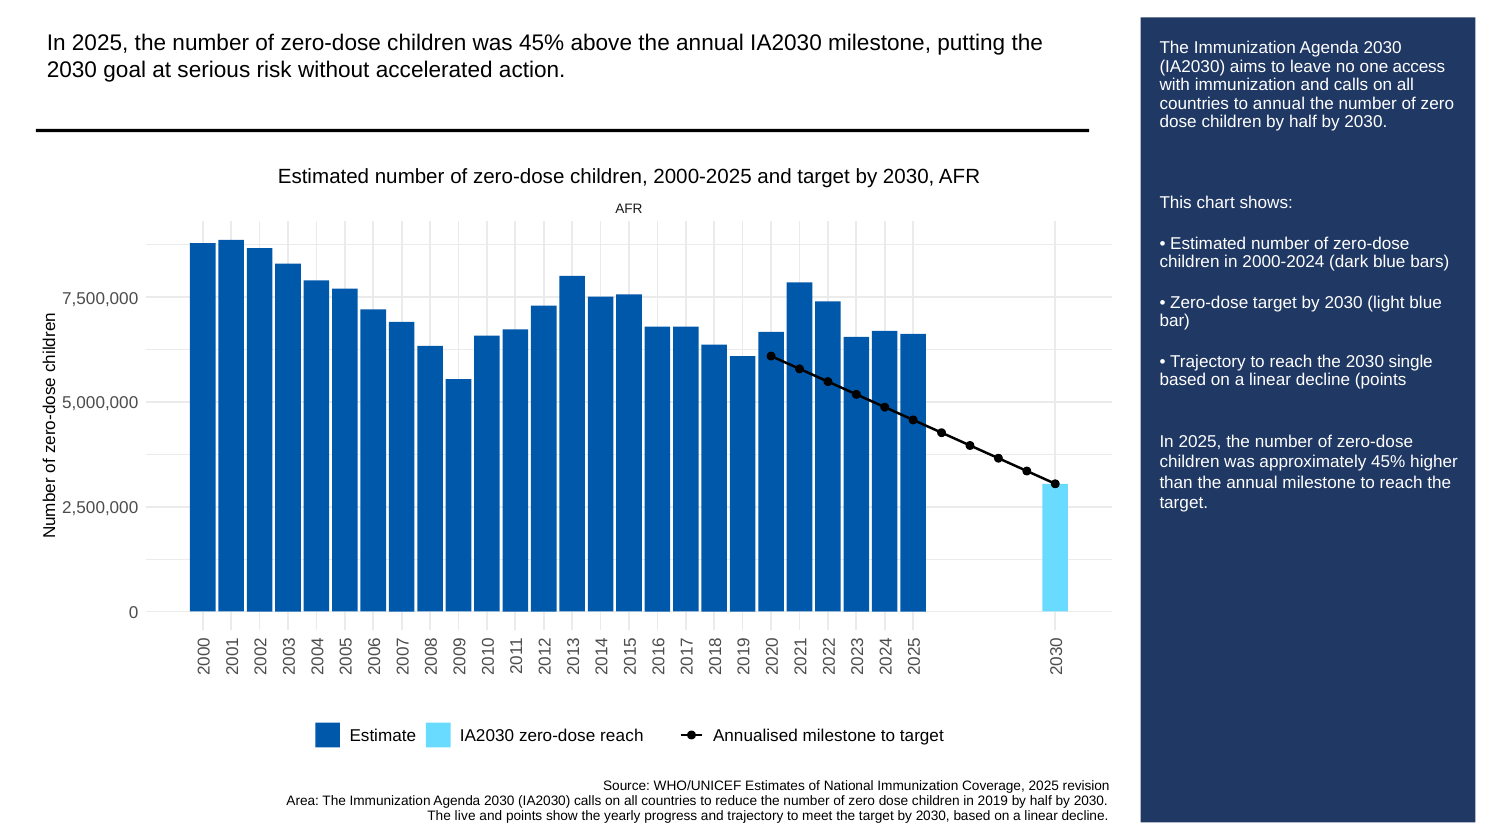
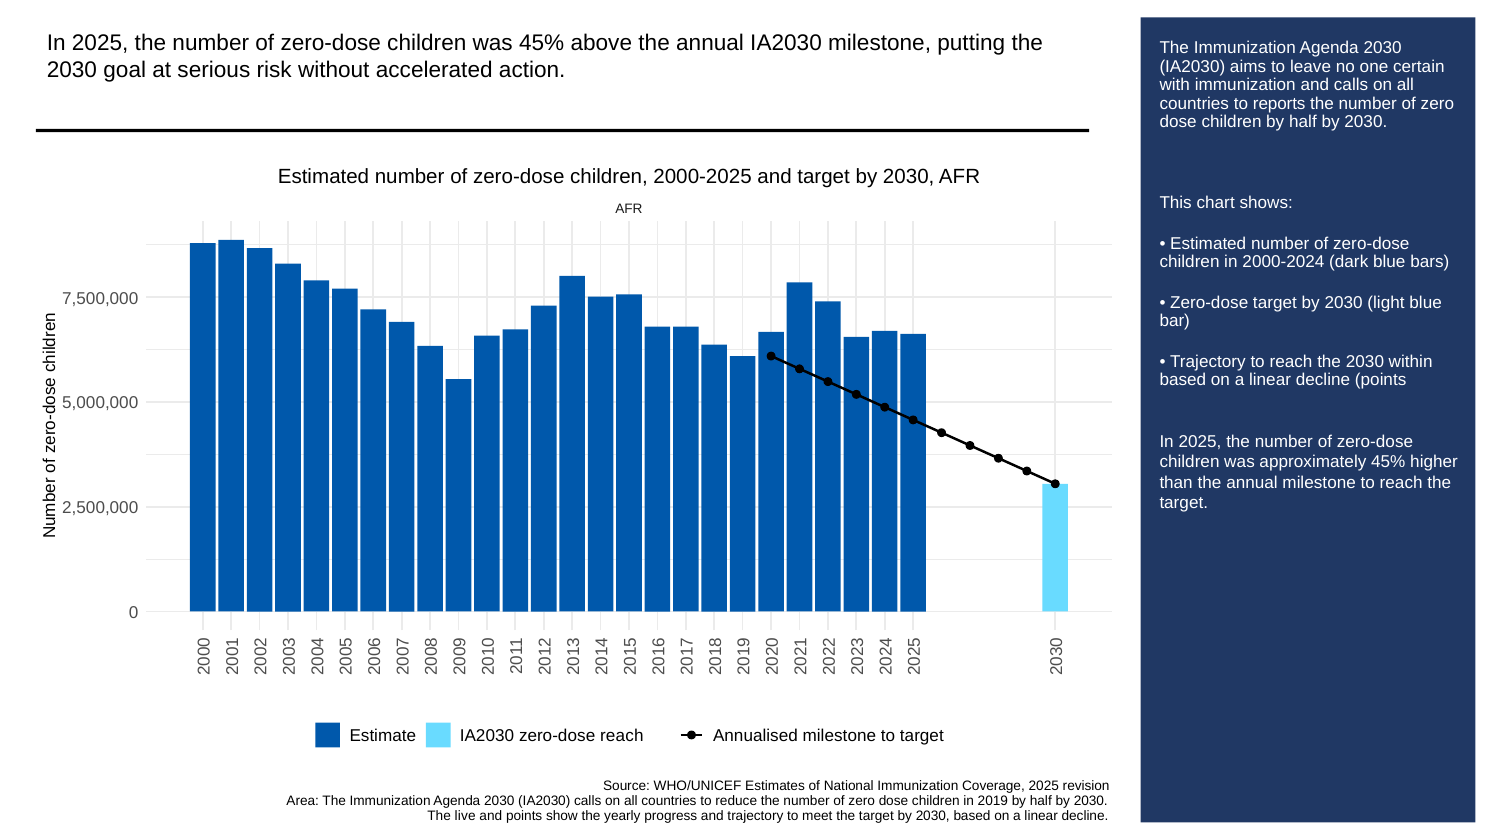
access: access -> certain (1419, 67)
to annual: annual -> reports (1279, 104)
single: single -> within (1411, 362)
